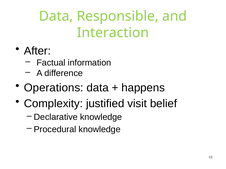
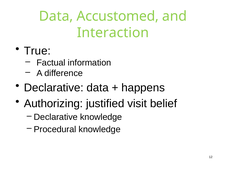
Responsible: Responsible -> Accustomed (118, 16)
After: After -> True (37, 51)
Operations: Operations -> Declarative (54, 88)
Complexity: Complexity -> Authorizing (53, 104)
